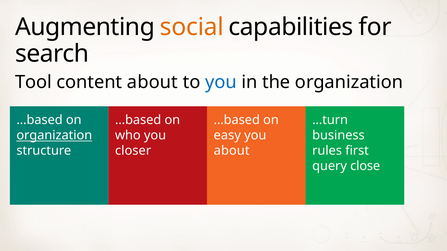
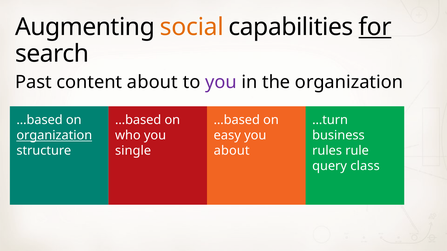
for underline: none -> present (375, 27)
Tool: Tool -> Past (33, 82)
you colour: blue -> purple (221, 82)
closer: closer -> single (133, 151)
first: first -> rule (357, 151)
close: close -> class (365, 166)
